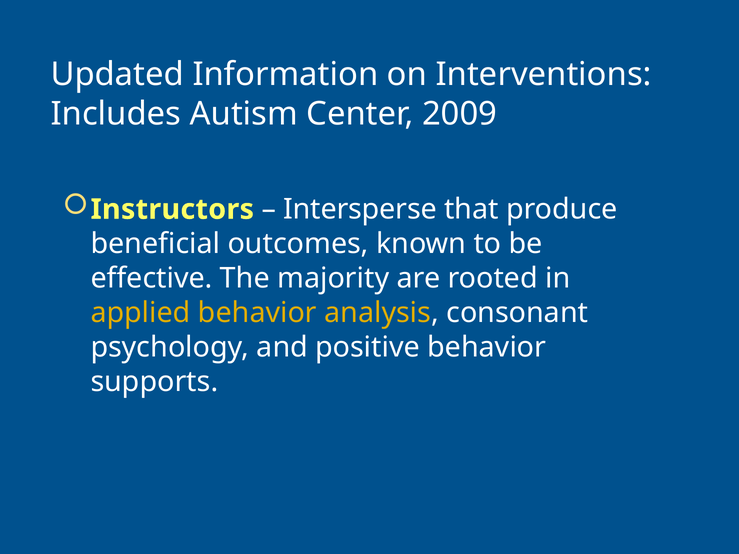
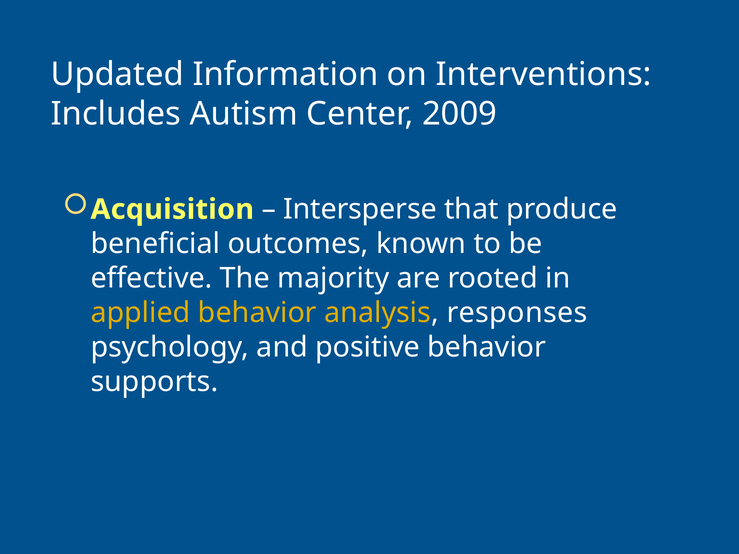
Instructors: Instructors -> Acquisition (172, 209)
consonant: consonant -> responses (517, 313)
